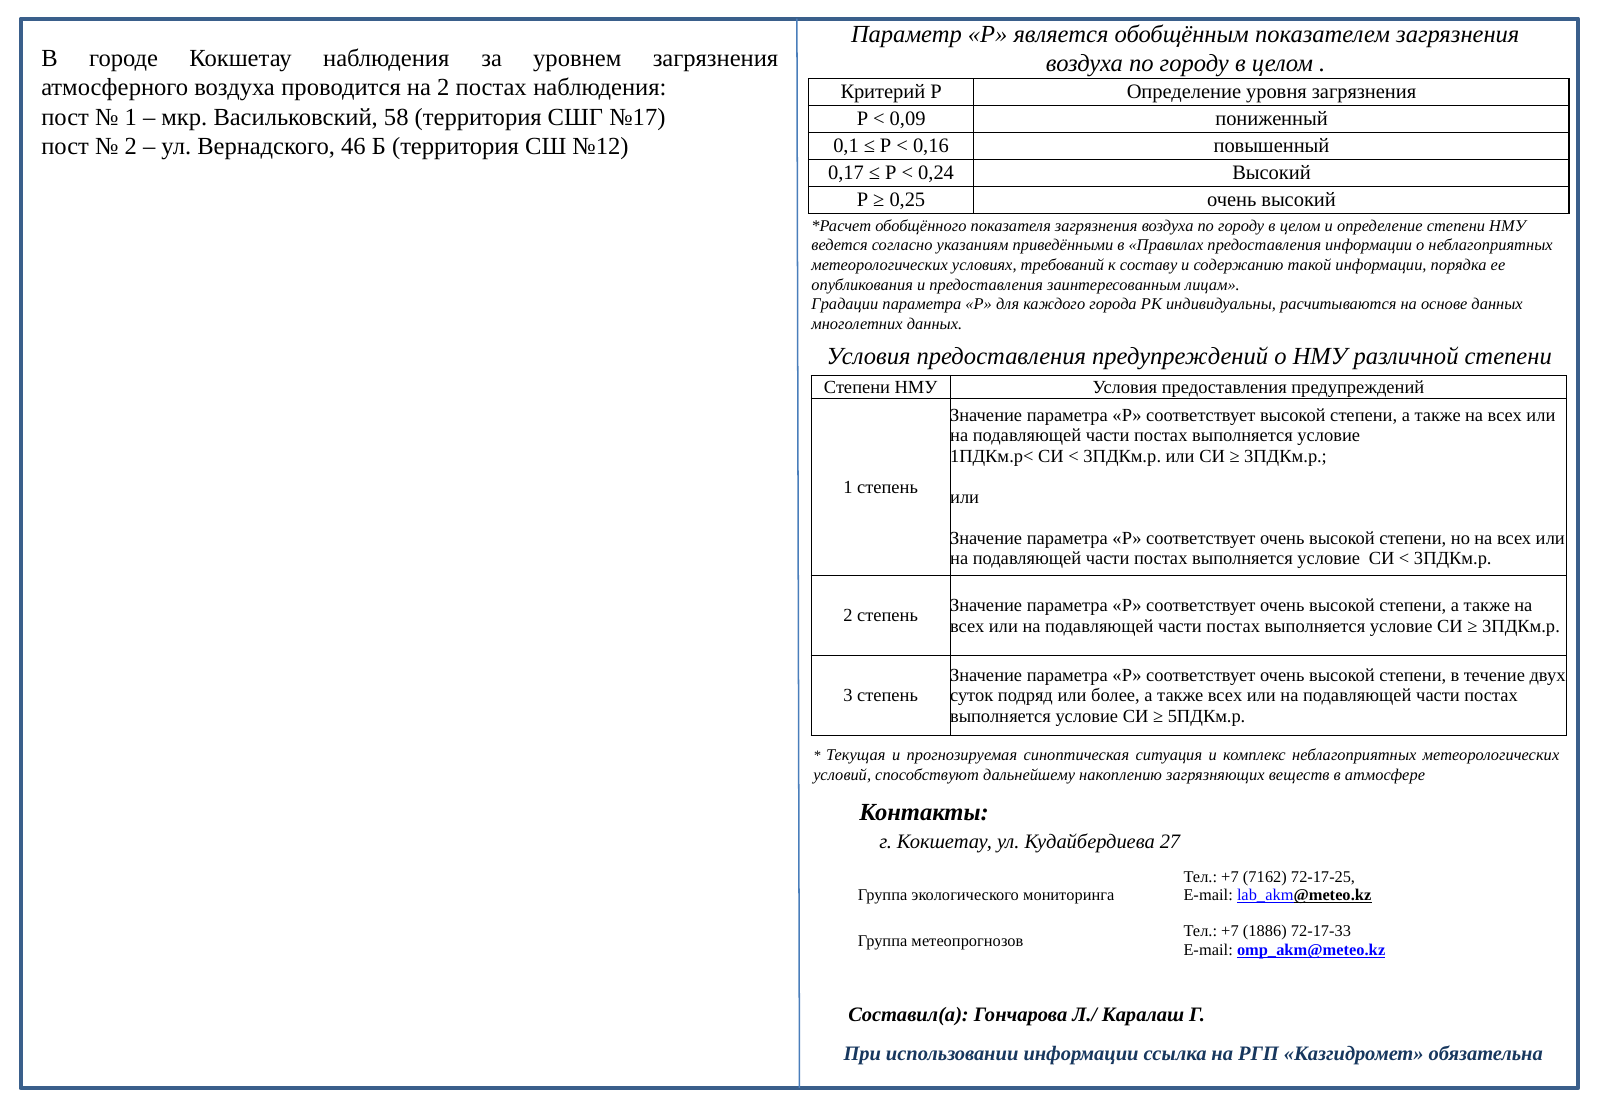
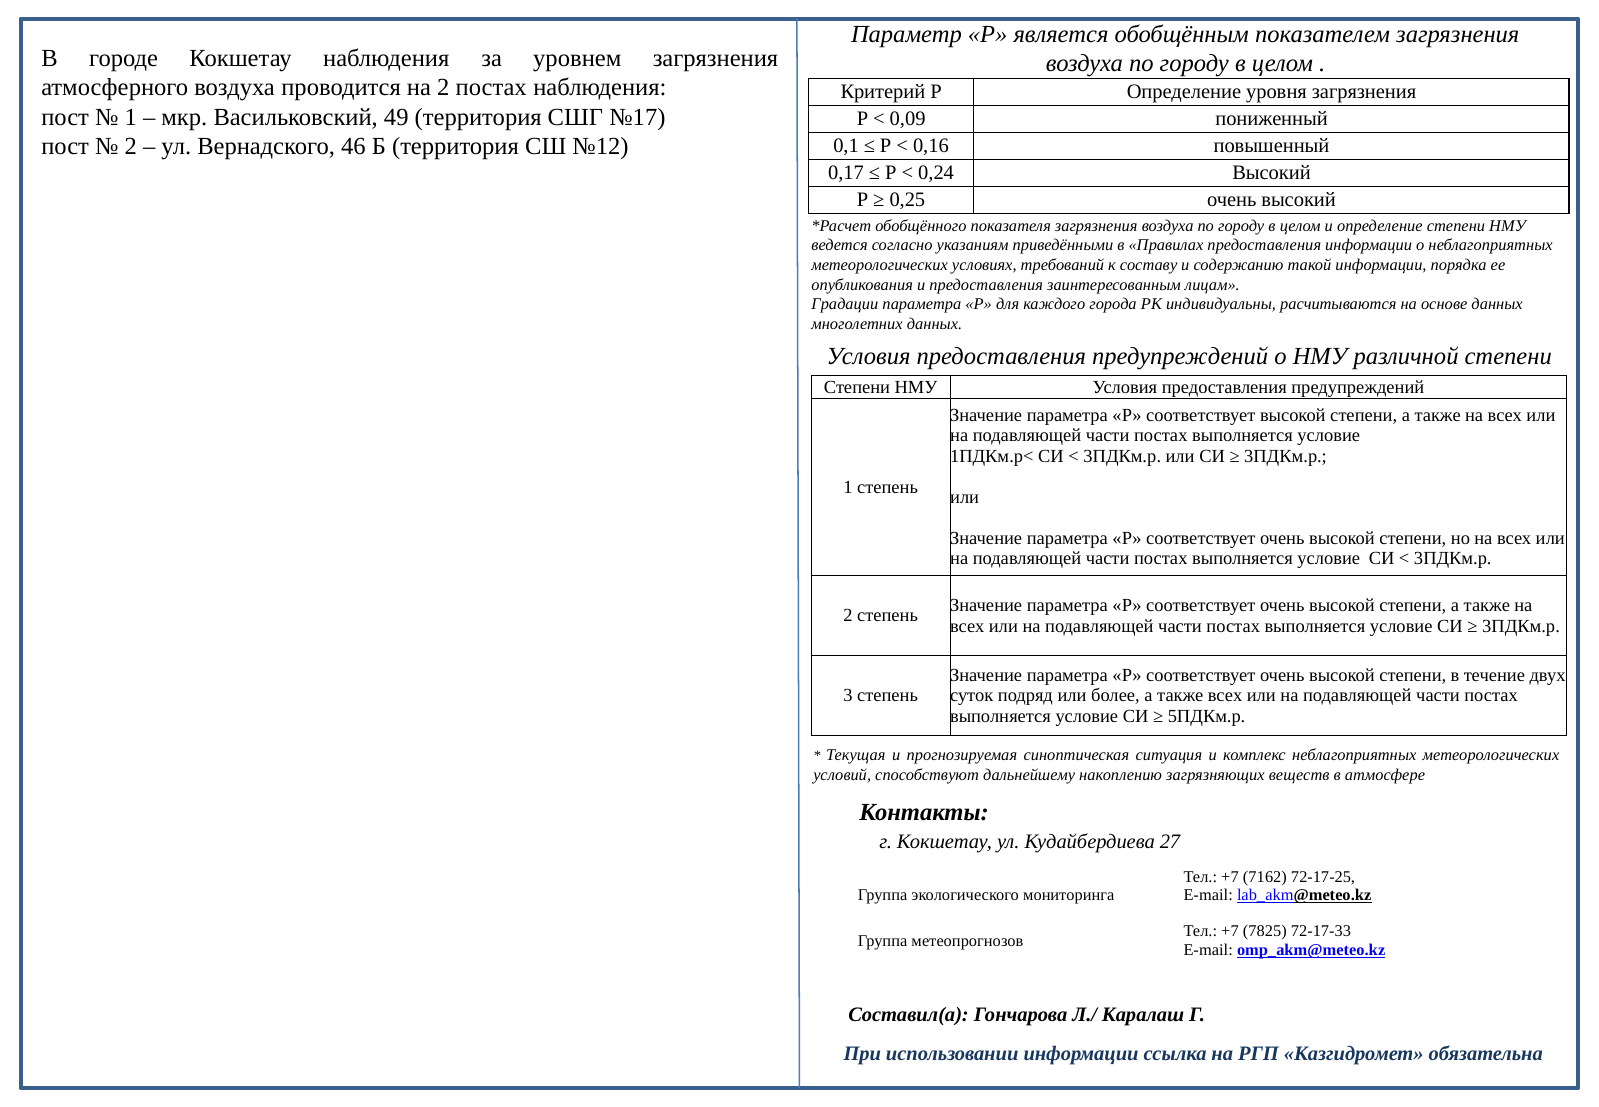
58: 58 -> 49 (396, 117)
1886: 1886 -> 7825 (1265, 931)
